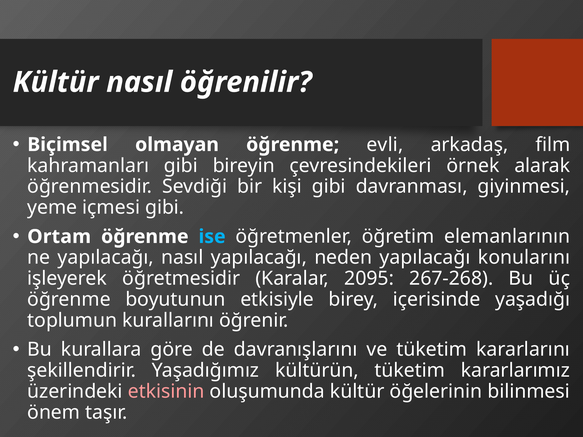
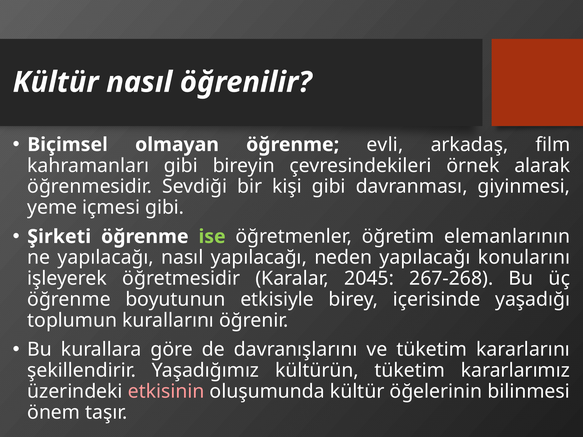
Ortam: Ortam -> Şirketi (59, 237)
ise colour: light blue -> light green (212, 237)
2095: 2095 -> 2045 (369, 279)
